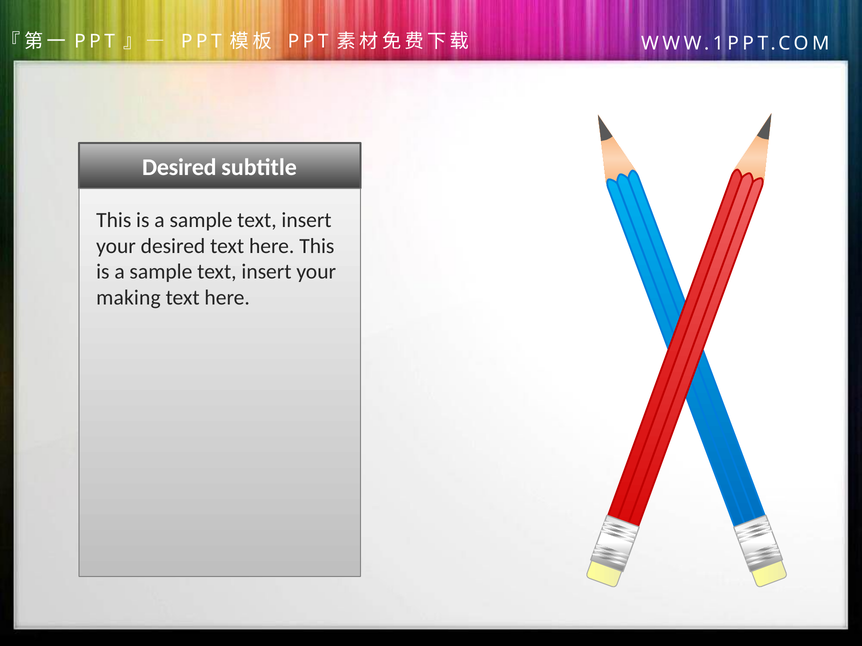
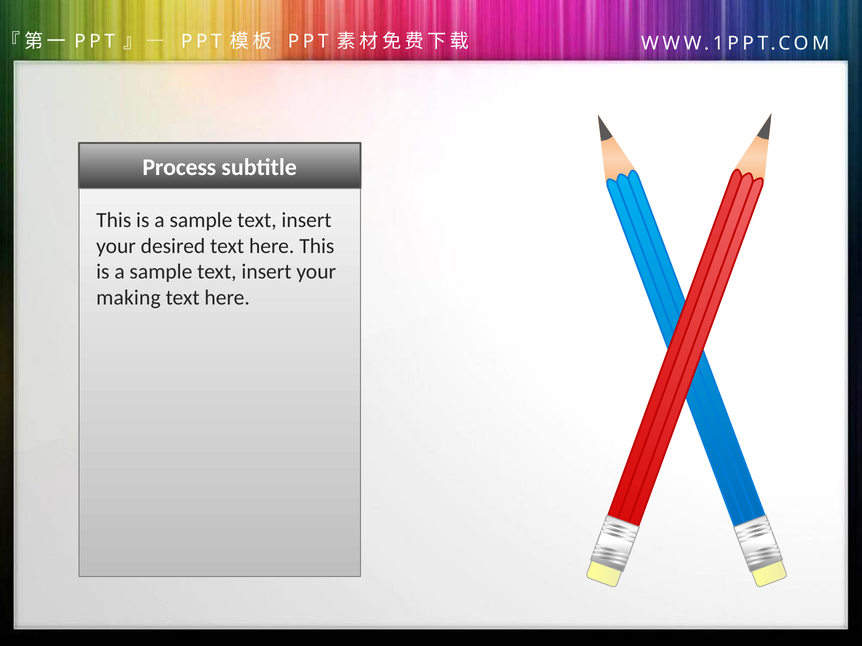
Desired: Desired -> Process (179, 167)
